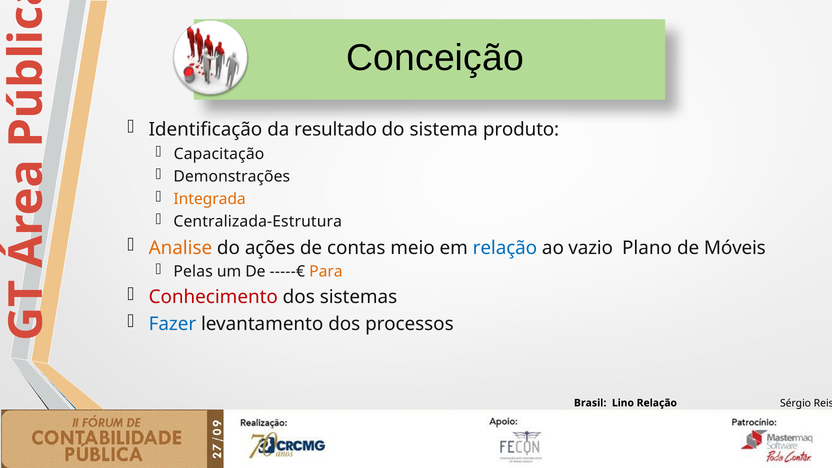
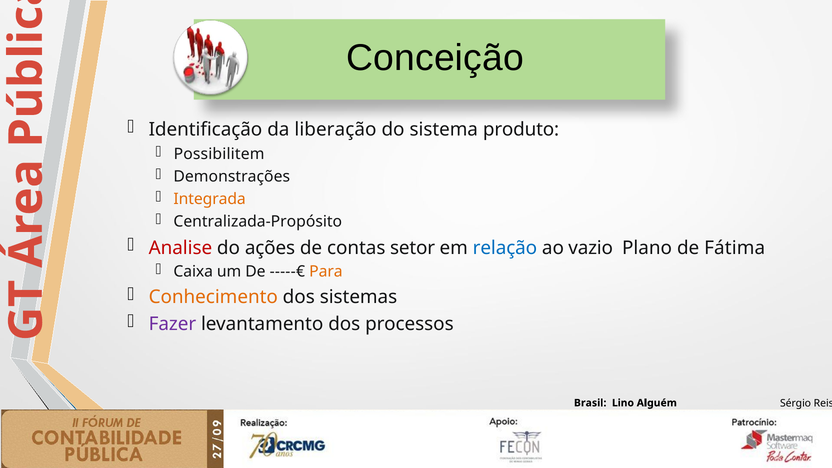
resultado: resultado -> liberação (335, 130)
Capacitação: Capacitação -> Possibilitem (219, 154)
Centralizada-Estrutura: Centralizada-Estrutura -> Centralizada-Propósito (258, 222)
Analise colour: orange -> red (180, 248)
meio: meio -> setor (413, 248)
Móveis: Móveis -> Fátima (735, 248)
Pelas: Pelas -> Caixa (193, 271)
Conhecimento colour: red -> orange (213, 297)
Fazer colour: blue -> purple (172, 324)
Lino Relação: Relação -> Alguém (657, 403)
